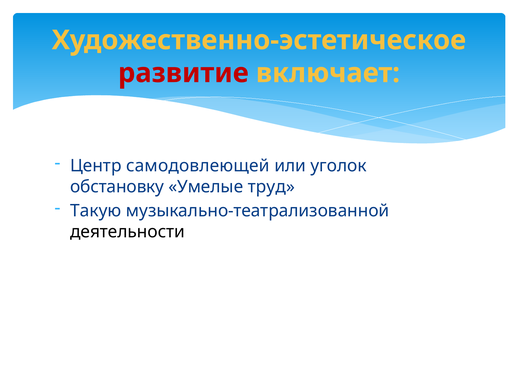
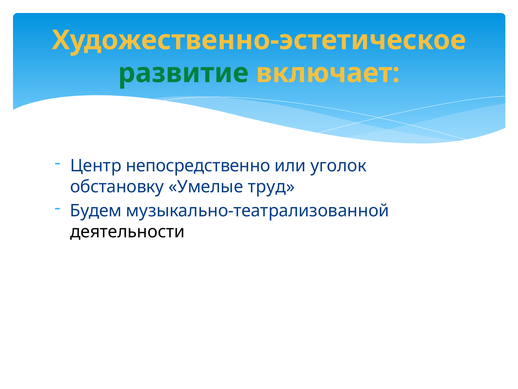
развитие colour: red -> green (183, 73)
самодовлеющей: самодовлеющей -> непосредственно (198, 166)
Такую: Такую -> Будем (96, 211)
